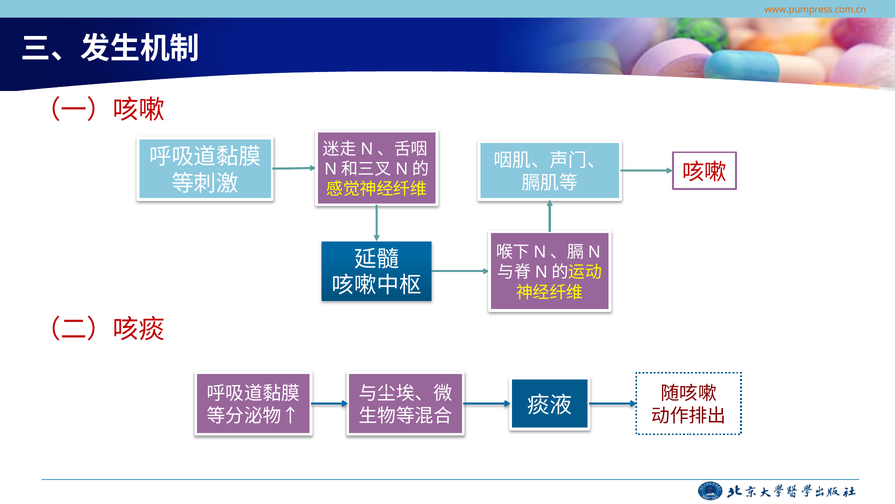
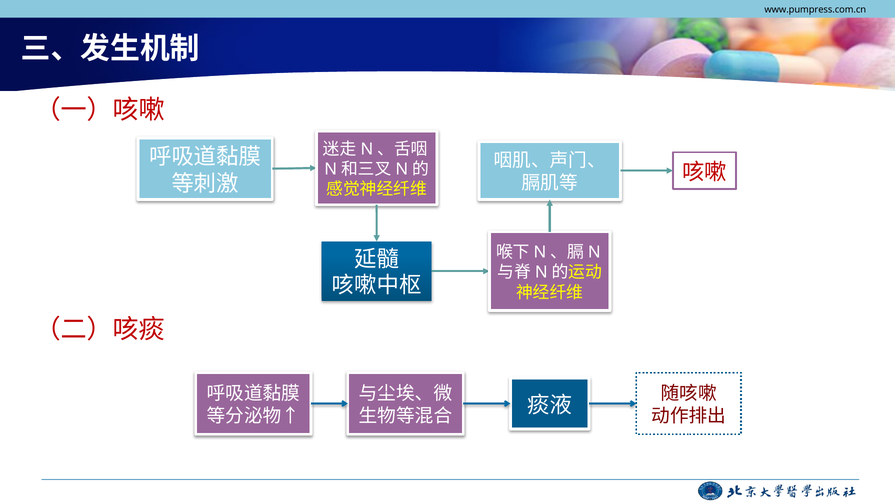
www.pumpress.com.cn colour: orange -> black (815, 10)
